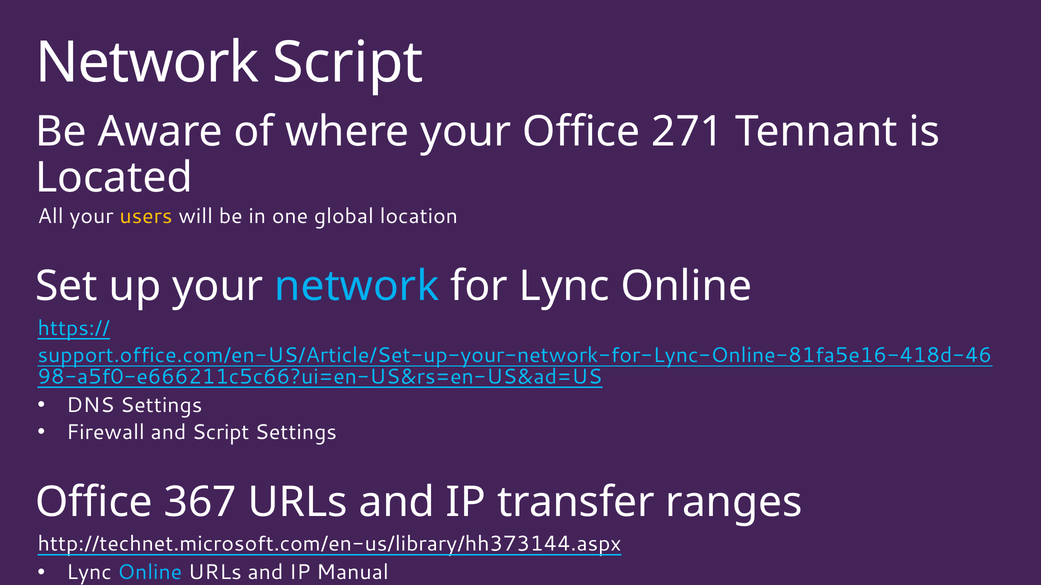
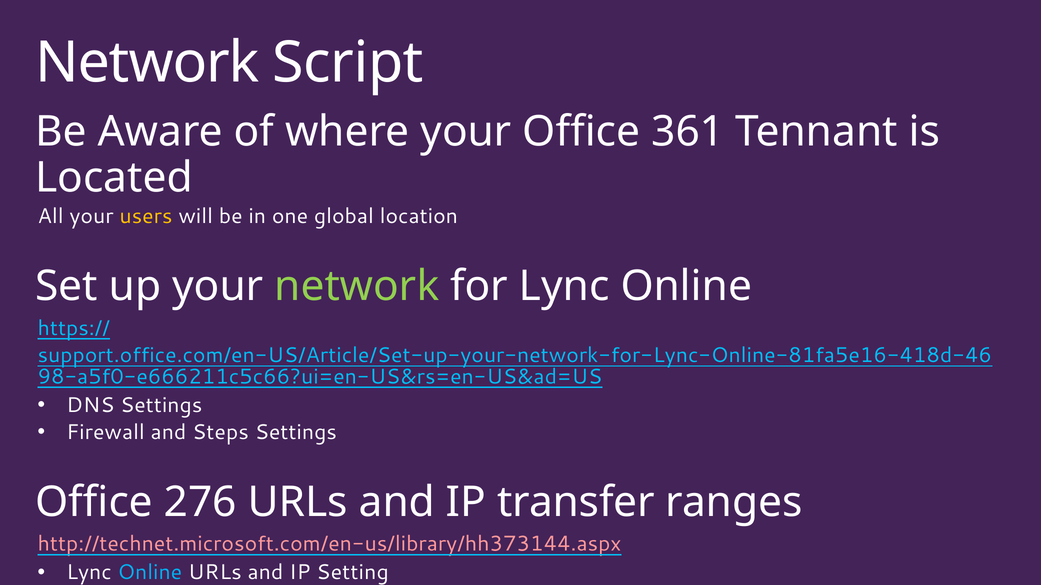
271: 271 -> 361 (688, 132)
network colour: light blue -> light green (357, 287)
and Script: Script -> Steps (220, 433)
367: 367 -> 276 (200, 503)
http://technet.microsoft.com/en-us/library/hh373144.aspx colour: white -> pink (329, 544)
Manual: Manual -> Setting (353, 573)
